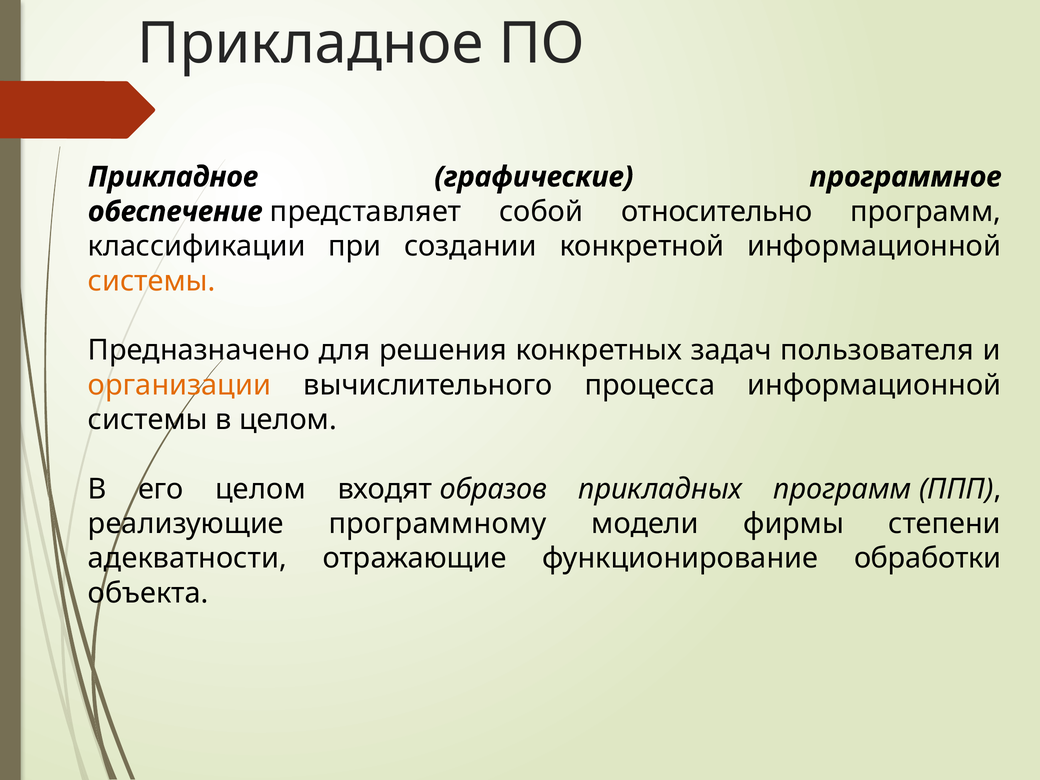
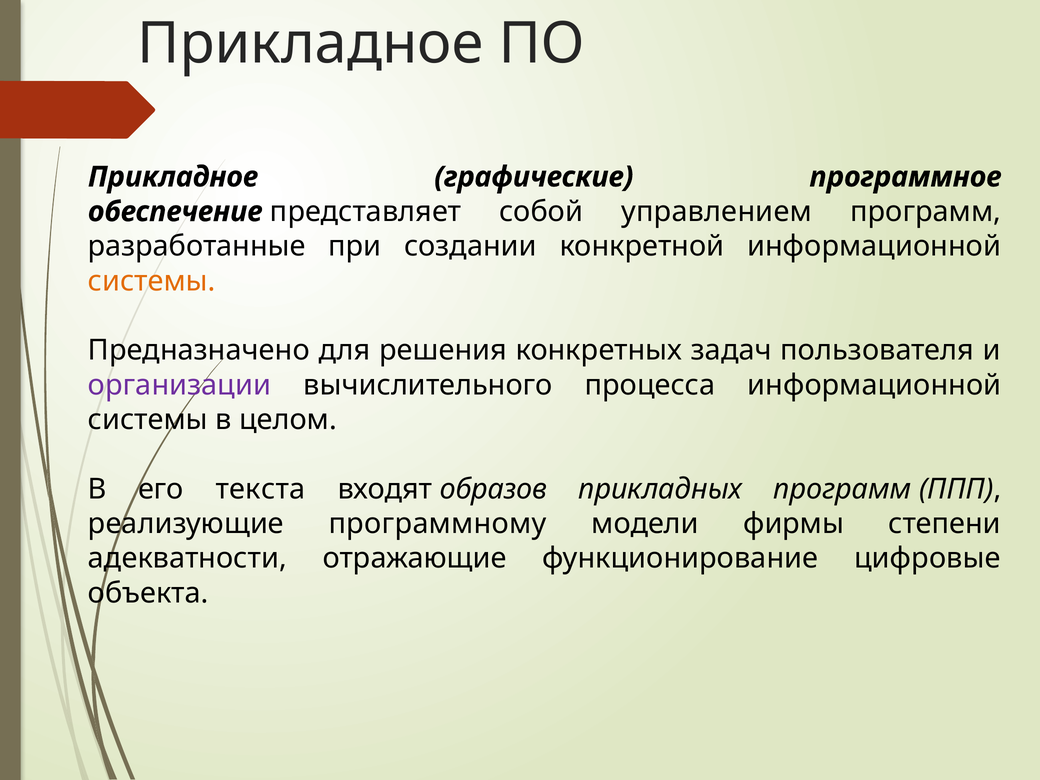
относительно: относительно -> управлением (717, 212)
классификации: классификации -> разработанные (197, 246)
организации colour: orange -> purple (180, 385)
его целом: целом -> текста (260, 489)
обработки: обработки -> цифровые (927, 558)
